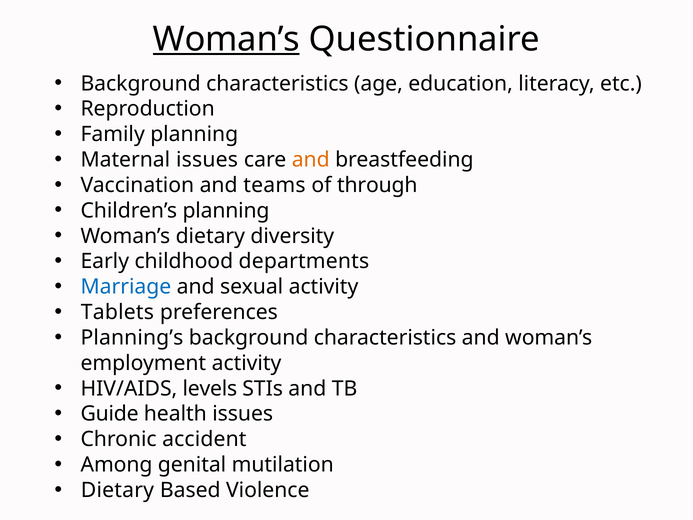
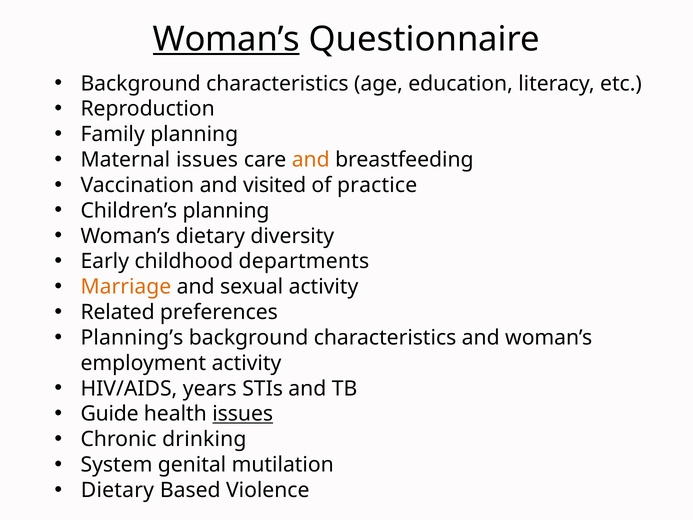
teams: teams -> visited (275, 185)
through: through -> practice (377, 185)
Marriage colour: blue -> orange (126, 287)
Tablets: Tablets -> Related (118, 312)
levels: levels -> years (210, 388)
issues underline: none -> present (243, 414)
accident: accident -> drinking (204, 439)
Among: Among -> System (117, 465)
